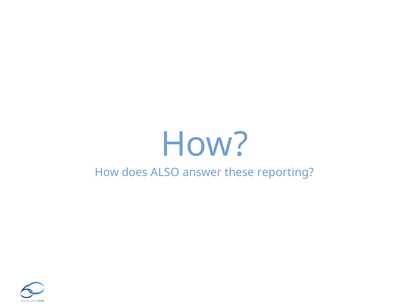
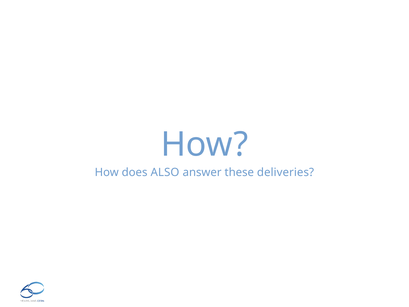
reporting: reporting -> deliveries (285, 172)
